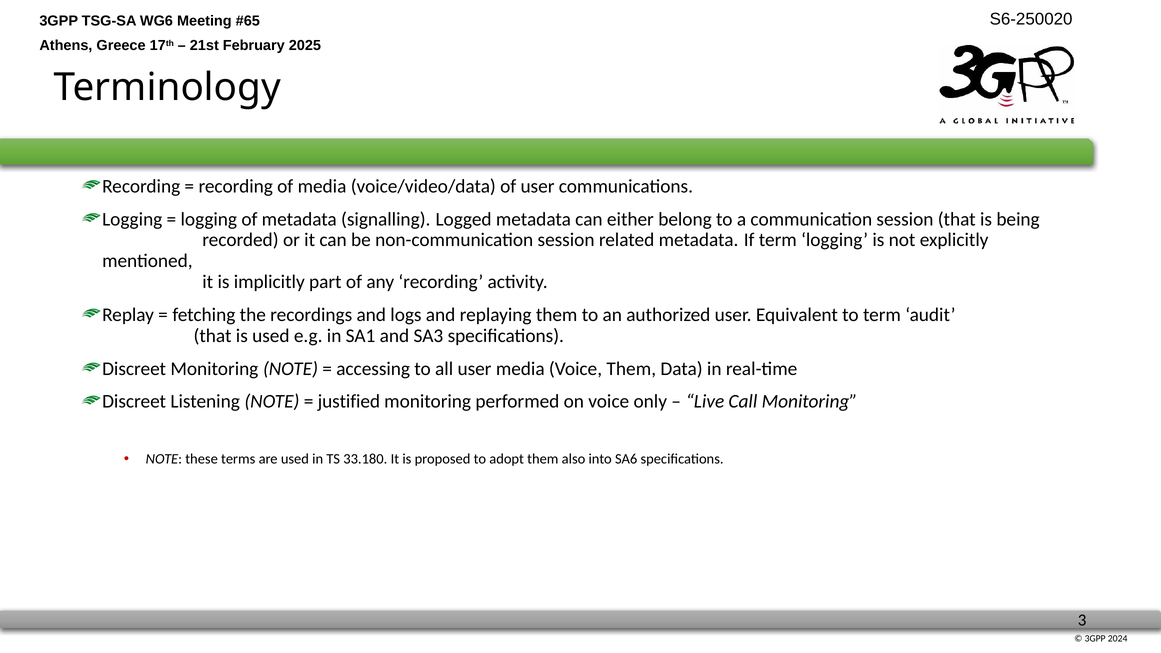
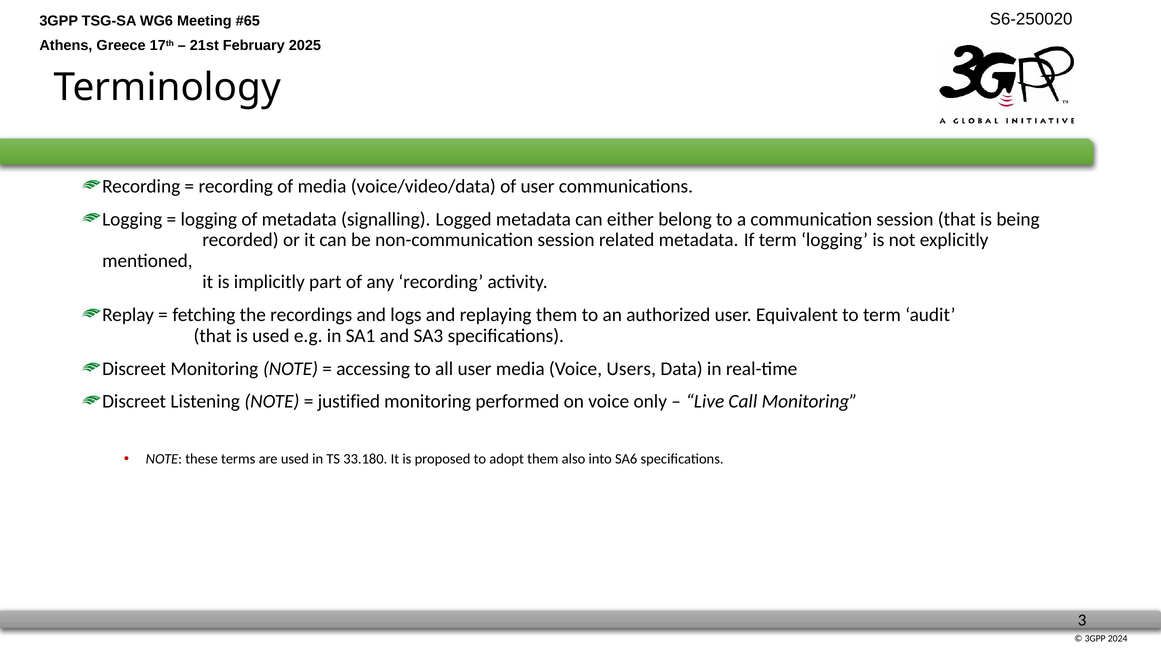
Voice Them: Them -> Users (631, 369)
